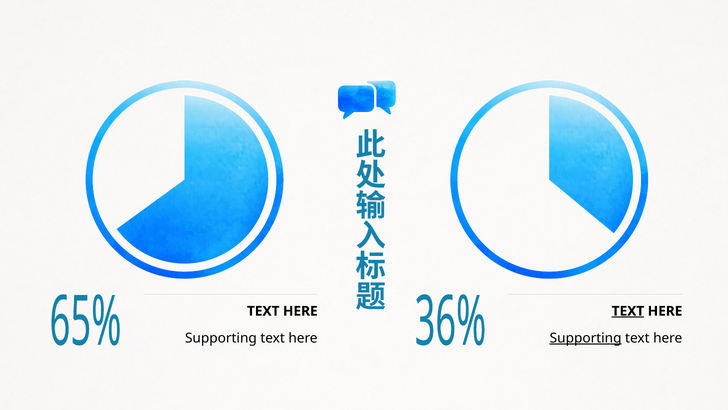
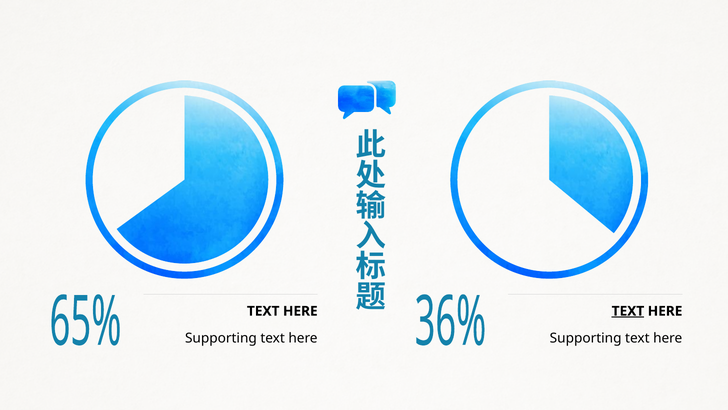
Supporting underline: present -> none (586, 338)
